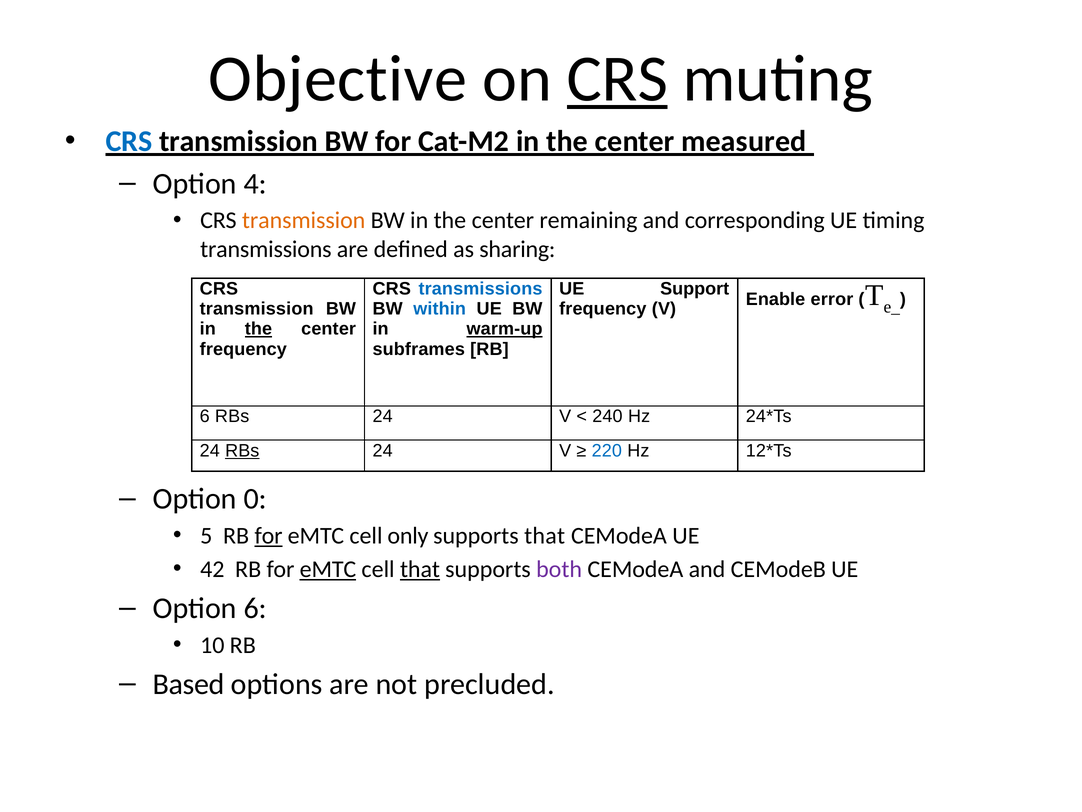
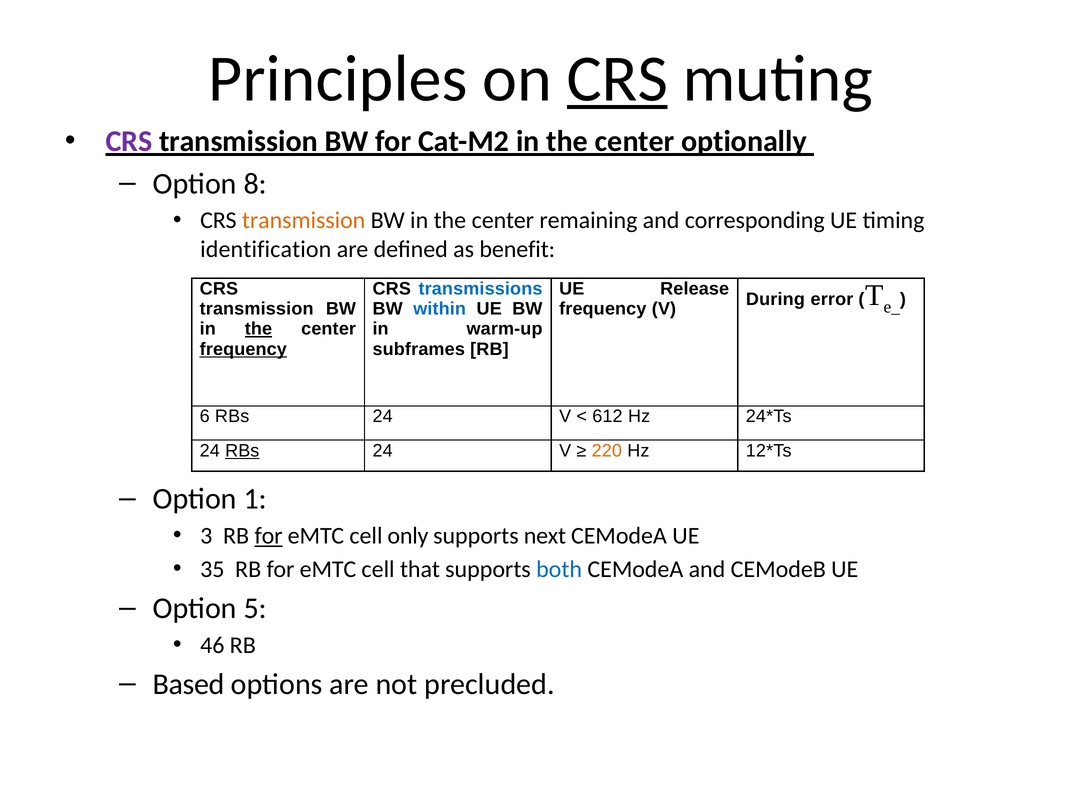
Objective: Objective -> Principles (338, 79)
CRS colour: blue -> purple (129, 141)
measured: measured -> optionally (744, 141)
4: 4 -> 8 (255, 184)
transmissions: transmissions -> identification (266, 249)
sharing: sharing -> benefit (517, 249)
Support: Support -> Release (695, 288)
Enable: Enable -> During (775, 299)
warm-up underline: present -> none (505, 329)
frequency underline: none -> present (243, 349)
240: 240 -> 612 (607, 416)
220 colour: blue -> orange (607, 450)
0: 0 -> 1 (255, 499)
5: 5 -> 3 (206, 535)
supports that: that -> next (545, 535)
42: 42 -> 35 (212, 569)
eMTC underline: present -> none (328, 569)
that underline: present -> none (420, 569)
both colour: purple -> blue (559, 569)
Option 6: 6 -> 5 (255, 608)
10: 10 -> 46 (212, 645)
